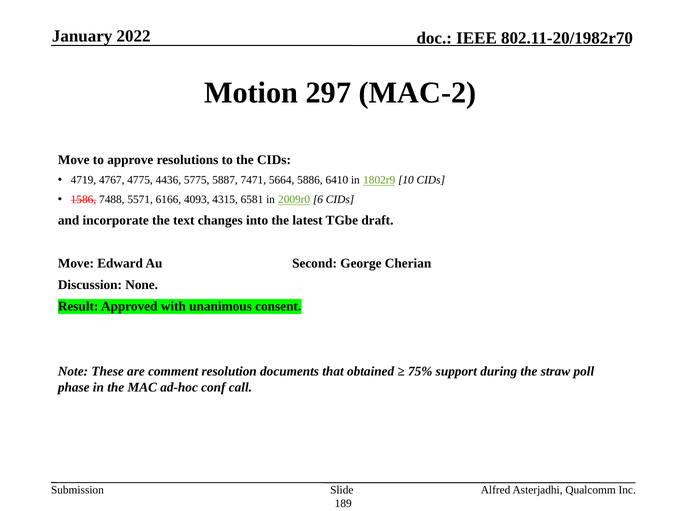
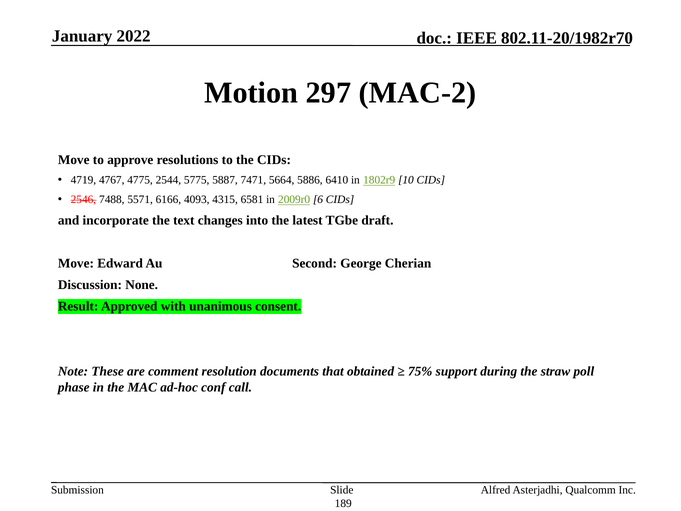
4436: 4436 -> 2544 (168, 180)
1586: 1586 -> 2546 (83, 199)
